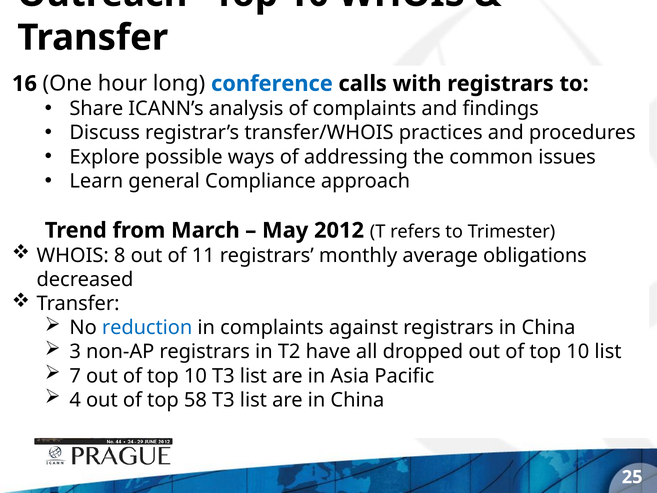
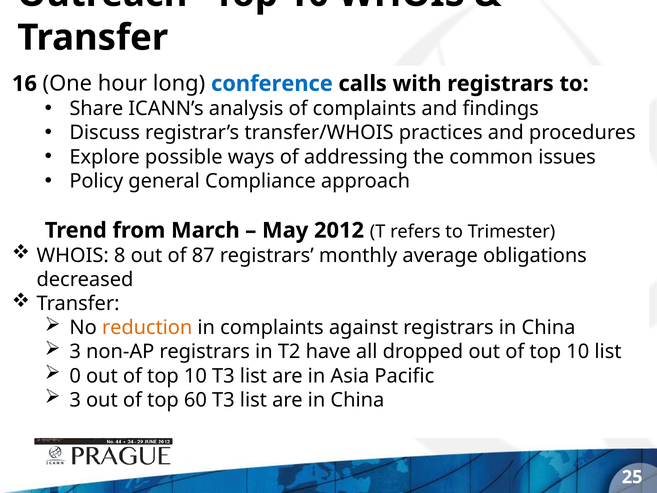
Learn: Learn -> Policy (96, 181)
11: 11 -> 87 (203, 255)
reduction colour: blue -> orange (147, 328)
7: 7 -> 0 (75, 376)
4: 4 -> 3 (75, 400)
58: 58 -> 60 (195, 400)
